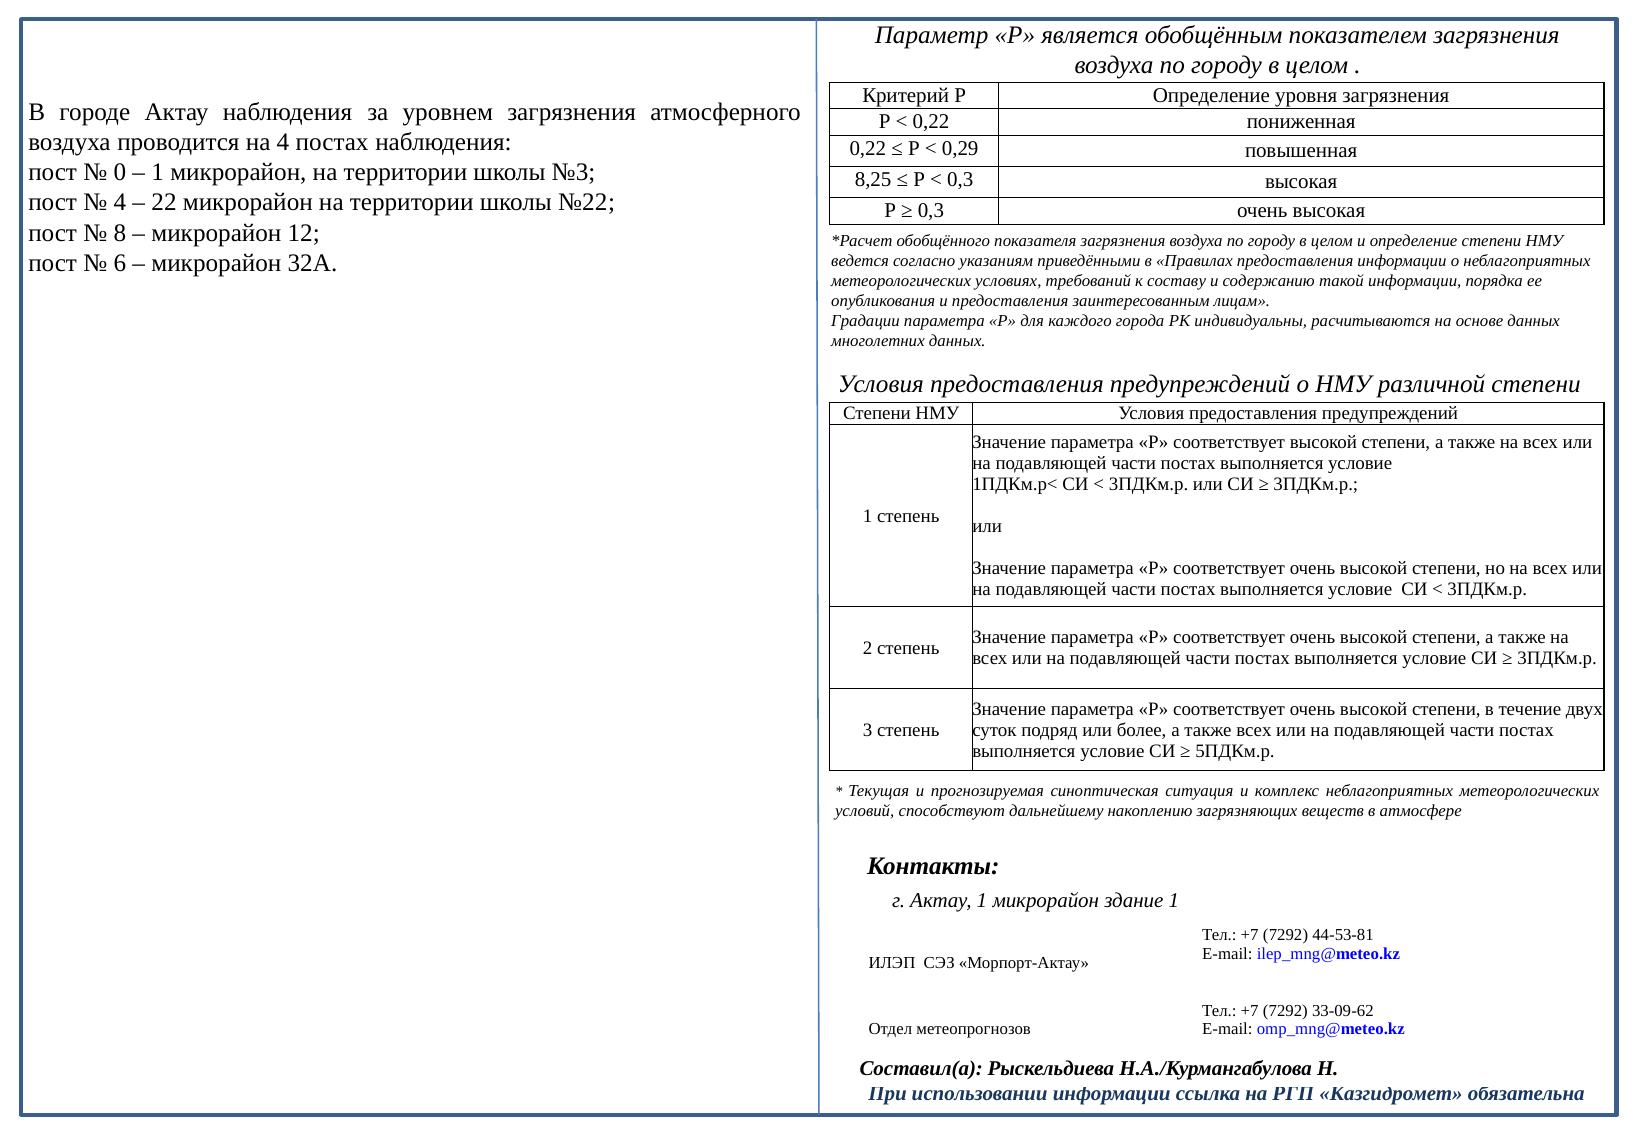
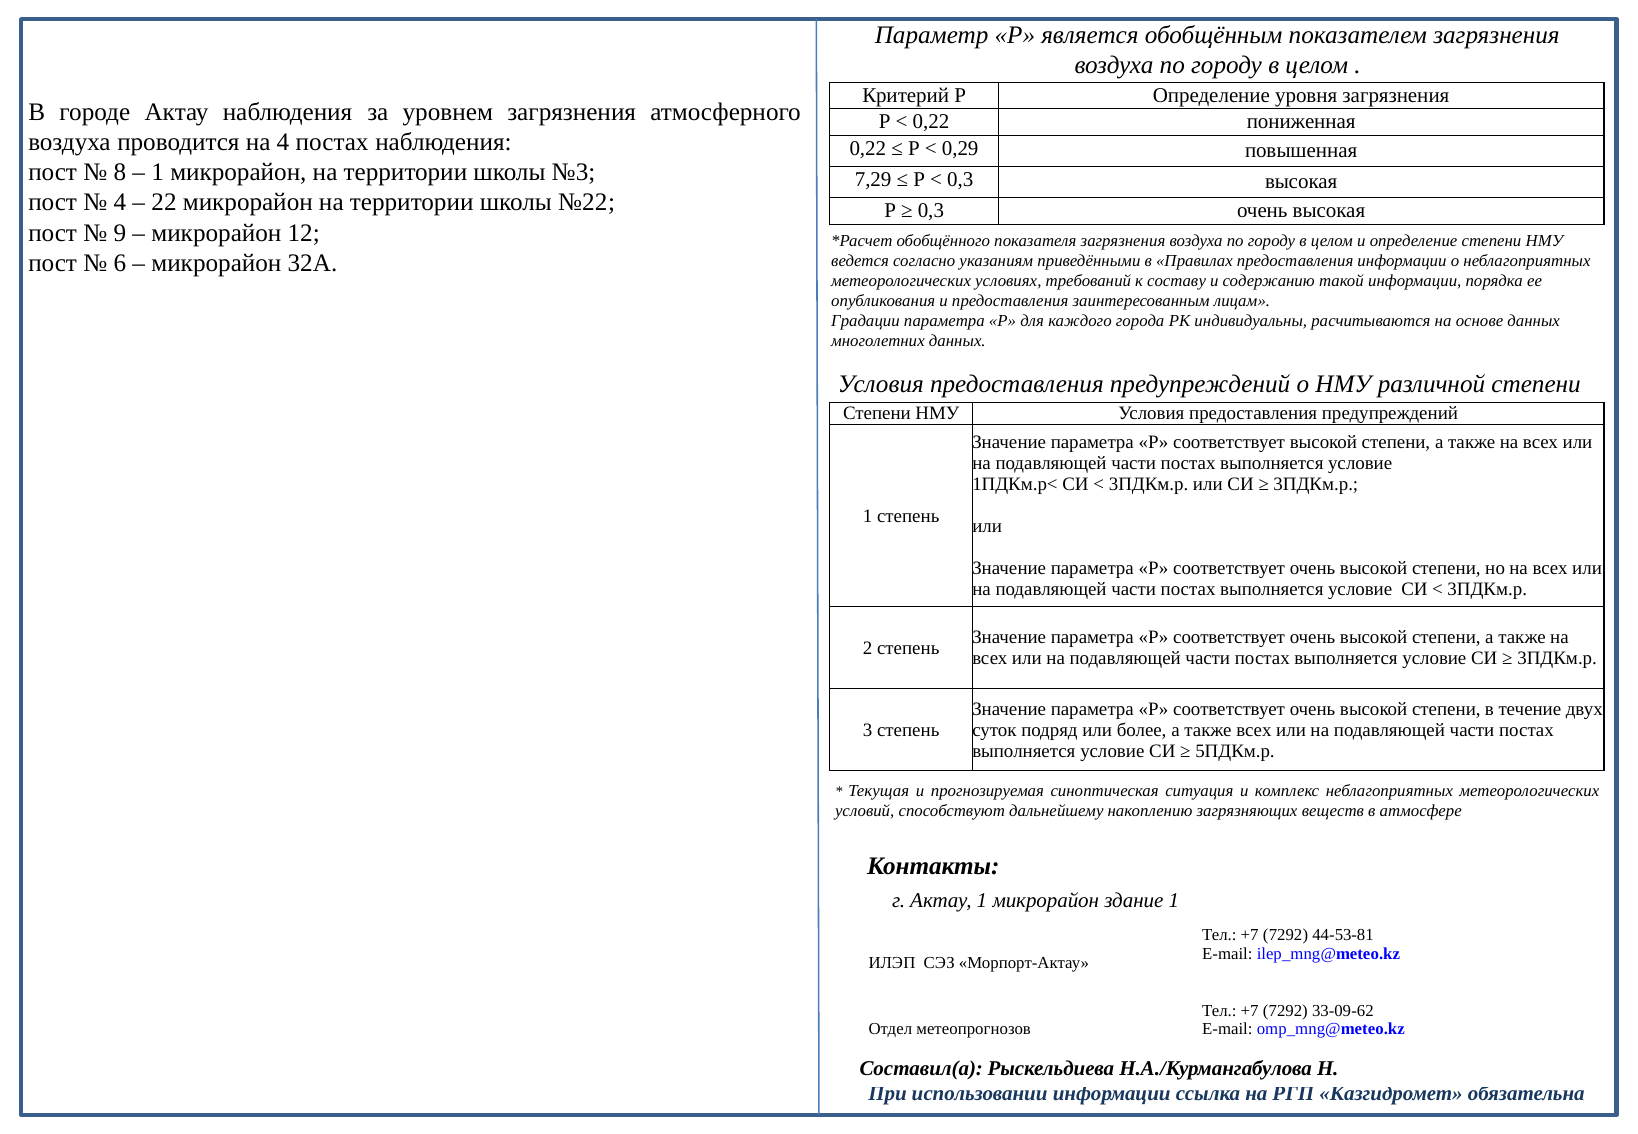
0: 0 -> 8 (120, 172)
8,25: 8,25 -> 7,29 (873, 180)
8: 8 -> 9 (120, 233)
